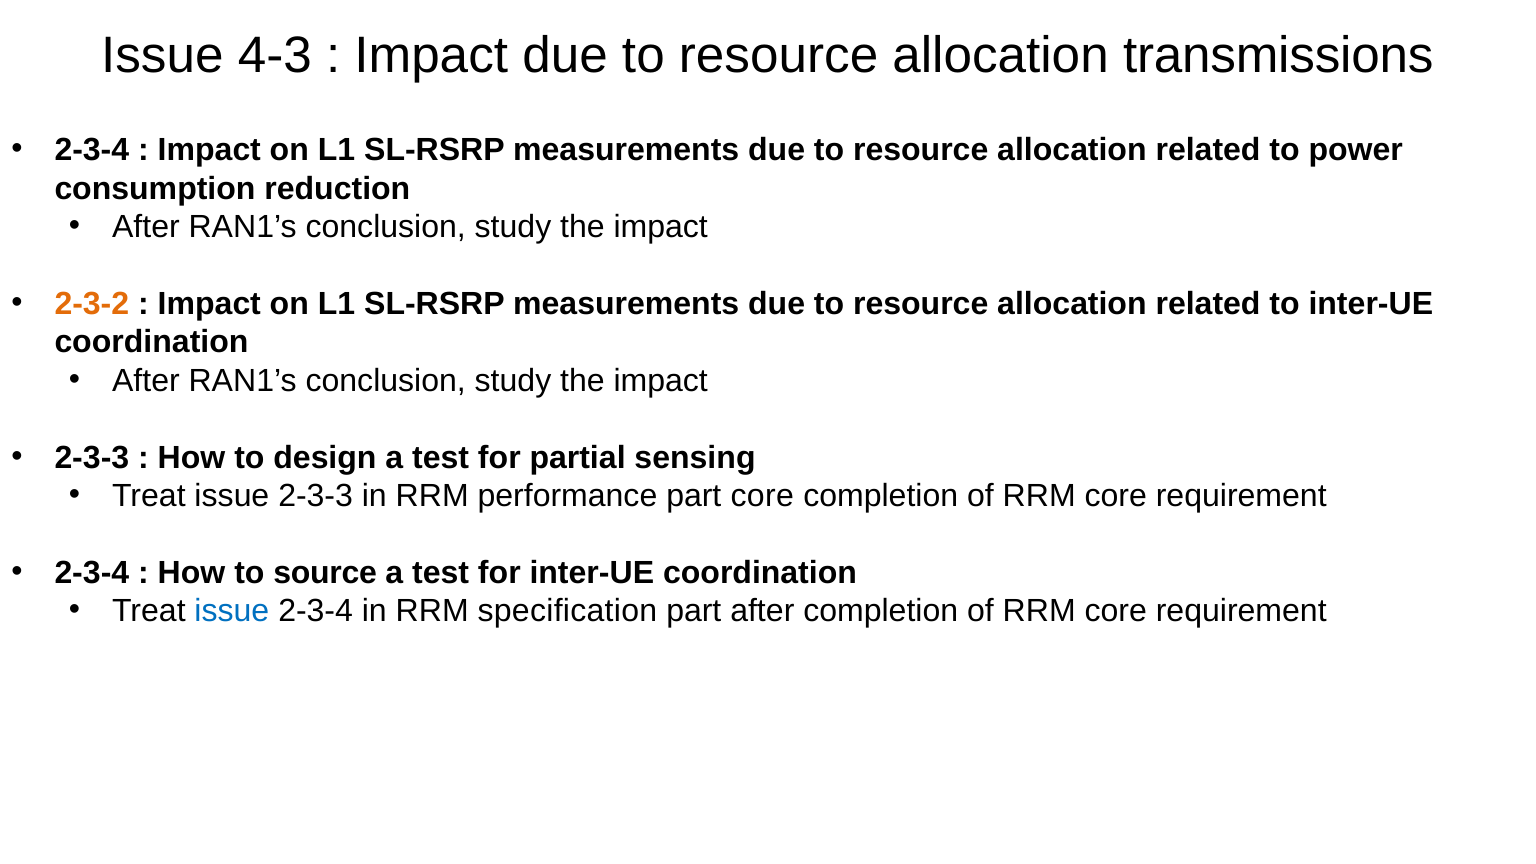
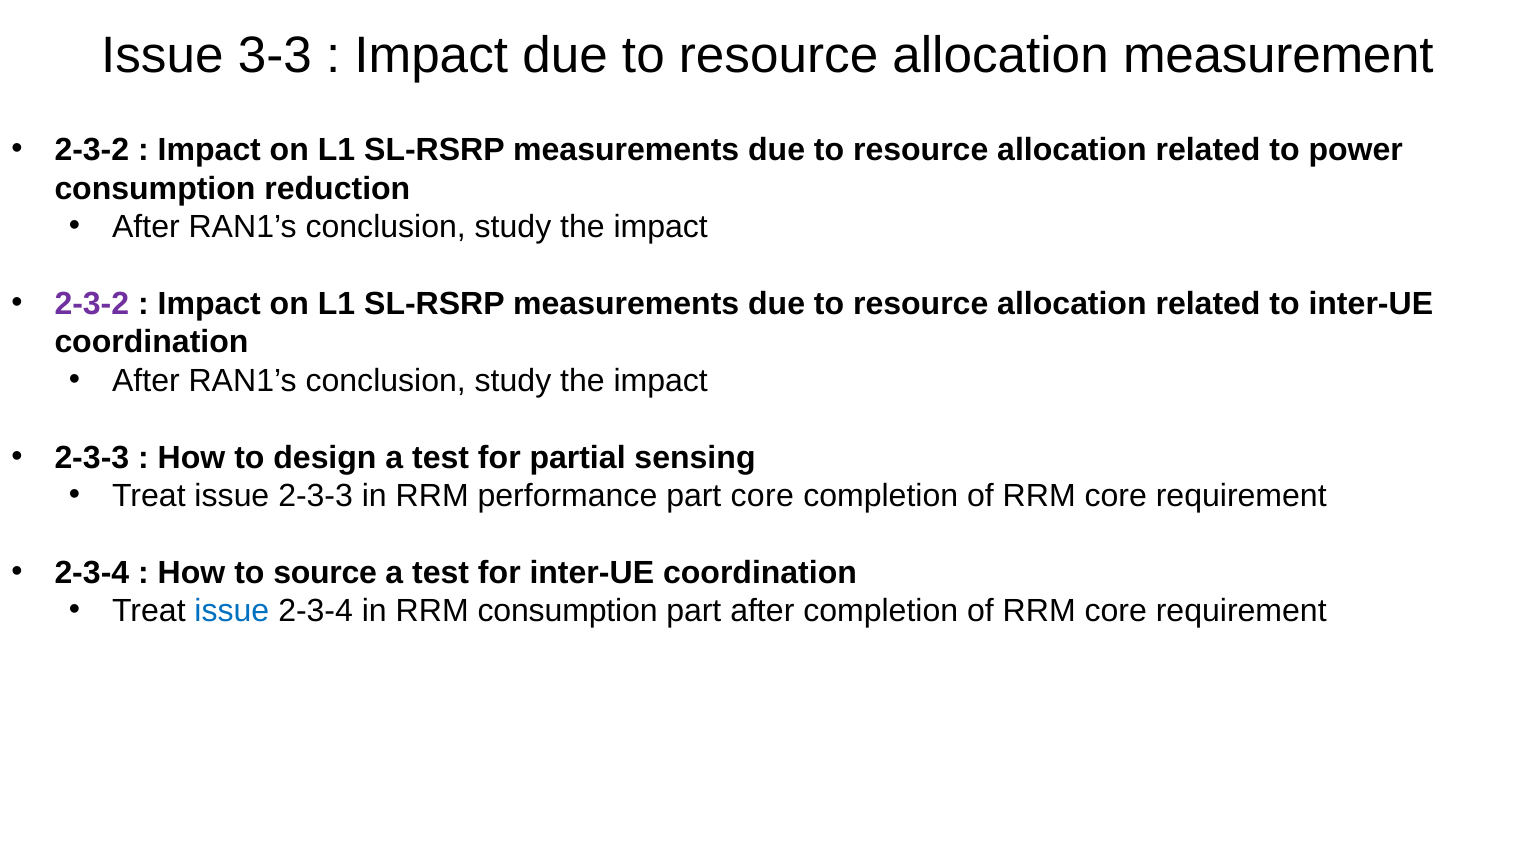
4-3: 4-3 -> 3-3 (275, 56)
transmissions: transmissions -> measurement (1278, 56)
2-3-4: 2-3-4 -> 2-3-2 (92, 150)
2-3-2 colour: orange -> purple (92, 304)
RRM specification: specification -> consumption (568, 611)
